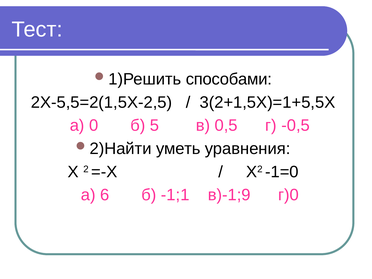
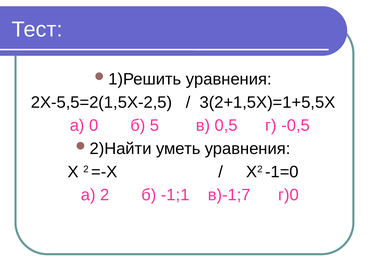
способами: способами -> уравнения (229, 79)
а 6: 6 -> 2 (105, 195)
в)-1;9: в)-1;9 -> в)-1;7 (229, 195)
